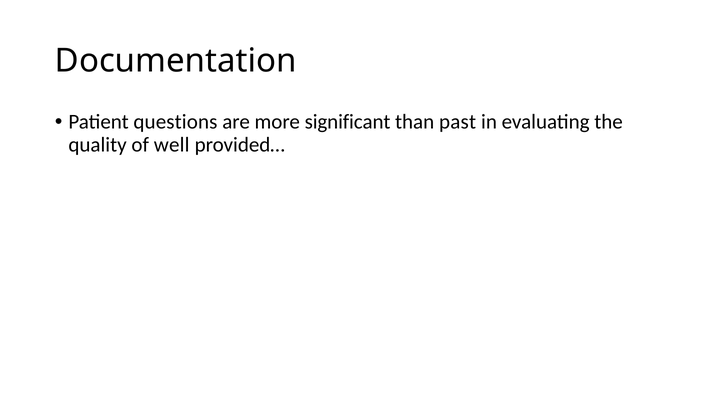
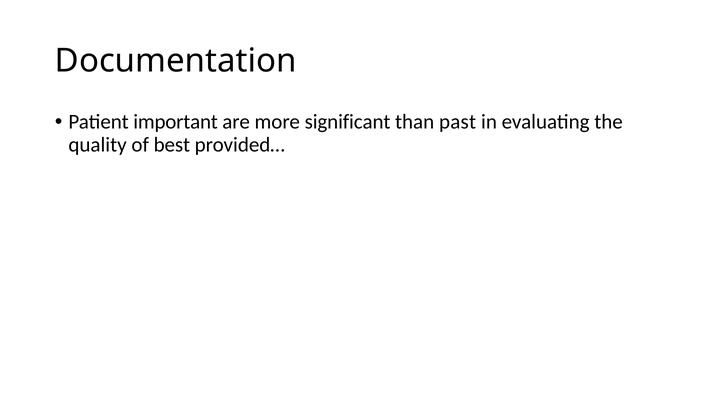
questions: questions -> important (176, 122)
well: well -> best (172, 145)
